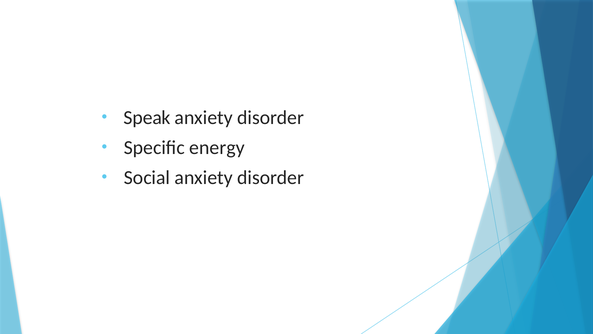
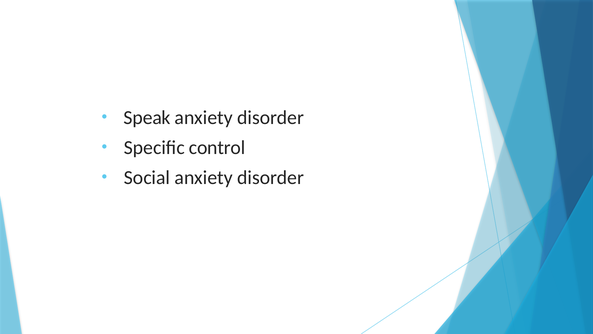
energy: energy -> control (217, 148)
